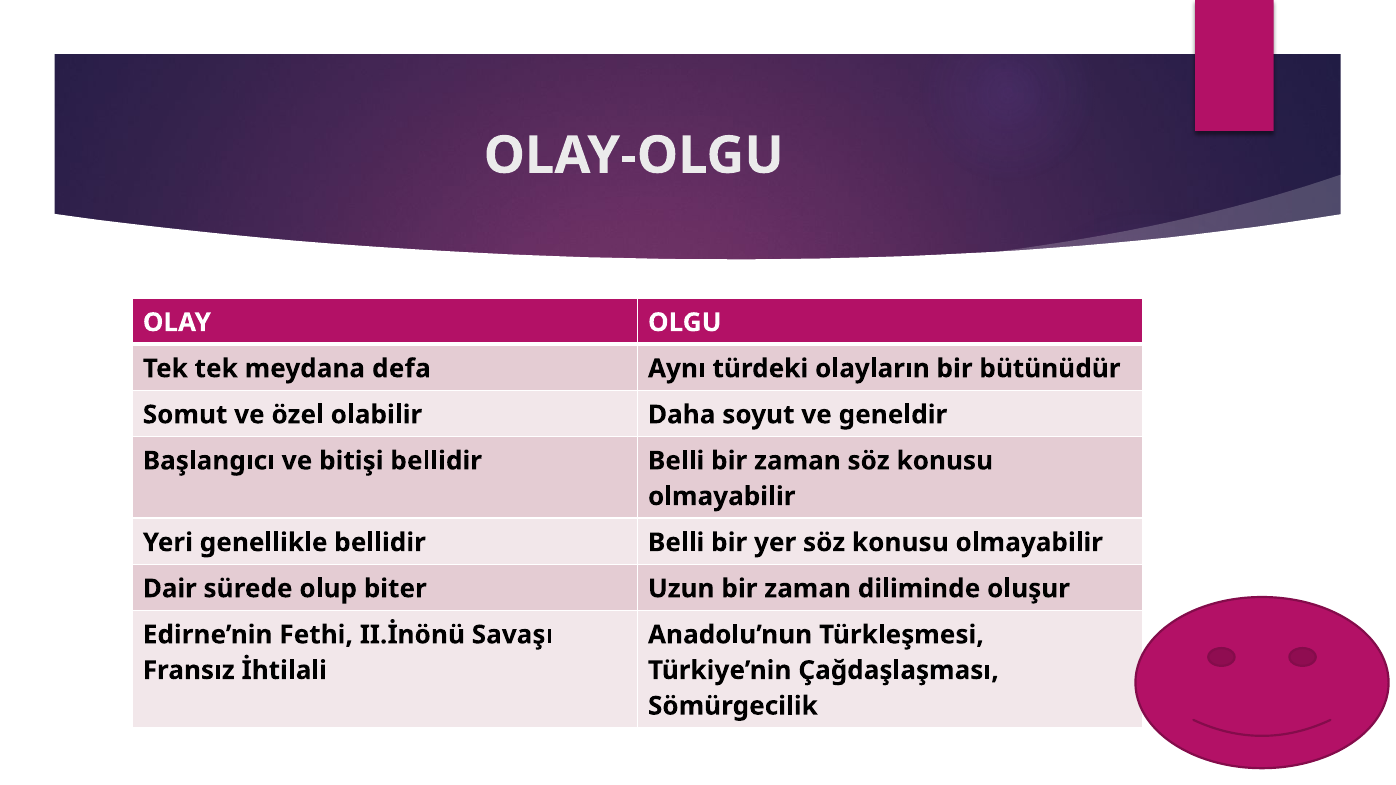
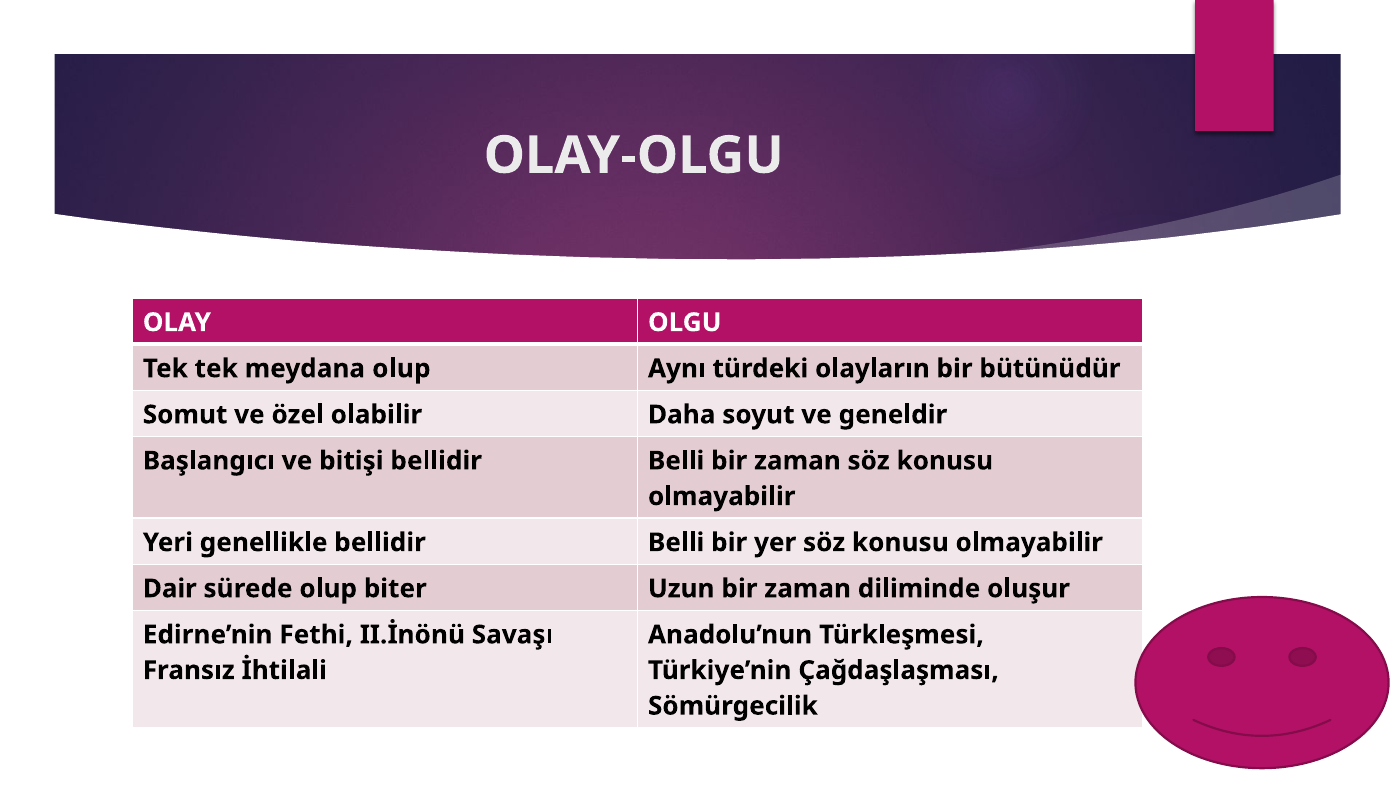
meydana defa: defa -> olup (401, 369)
